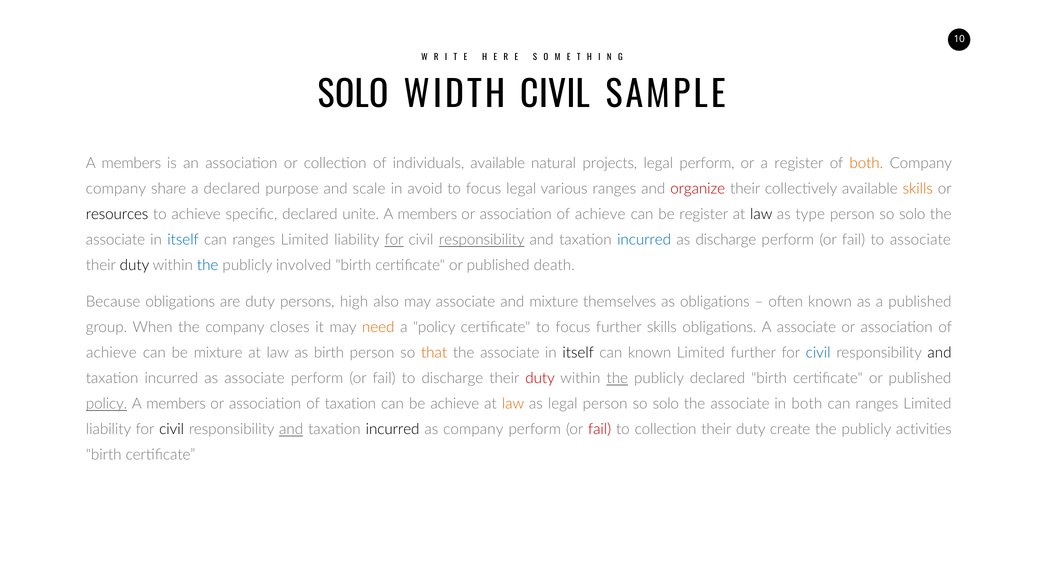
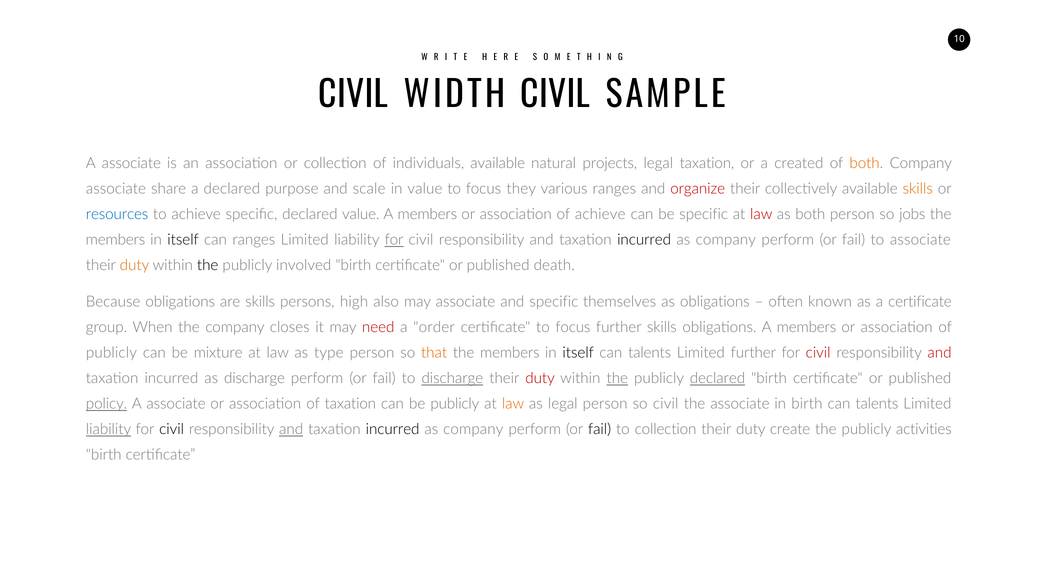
SOLO: SOLO -> CIVIL (353, 95)
members: members -> associate (131, 163)
legal perform: perform -> taxation (707, 163)
a register: register -> created (799, 163)
company: company -> associate (116, 189)
in avoid: avoid -> value (425, 189)
focus legal: legal -> they (521, 189)
resources colour: black -> blue (117, 214)
declared unite: unite -> value (361, 214)
be register: register -> specific (704, 214)
law colour: black -> red (761, 214)
as type: type -> both (810, 214)
solo: solo -> jobs (912, 214)
associate: associate -> members (116, 240)
itself colour: blue -> black (183, 240)
responsibility underline: present -> none (482, 240)
incurred colour: blue -> black (644, 240)
discharge: discharge -> company (726, 240)
duty colour: black -> orange (134, 265)
the colour: blue -> black (208, 265)
are duty: duty -> skills (260, 302)
and mixture: mixture -> specific (554, 302)
a published: published -> certificate (920, 302)
need colour: orange -> red (378, 327)
a policy: policy -> order (434, 327)
obligations A associate: associate -> members (807, 327)
achieve: achieve -> publicly (111, 353)
as birth: birth -> type (329, 353)
associate: associate -> members (510, 353)
known: known -> talents (650, 353)
civil colour: blue -> red (818, 353)
and colour: black -> red (939, 353)
as associate: associate -> discharge (255, 378)
discharge underline: none -> present (452, 378)
declared underline: none -> present (717, 378)
members: members -> associate (176, 404)
be achieve: achieve -> publicly (455, 404)
legal person so solo: solo -> civil (666, 404)
in both: both -> birth (807, 404)
ranges: ranges -> talents (877, 404)
liability underline: none -> present (108, 429)
fail colour: red -> black (600, 429)
